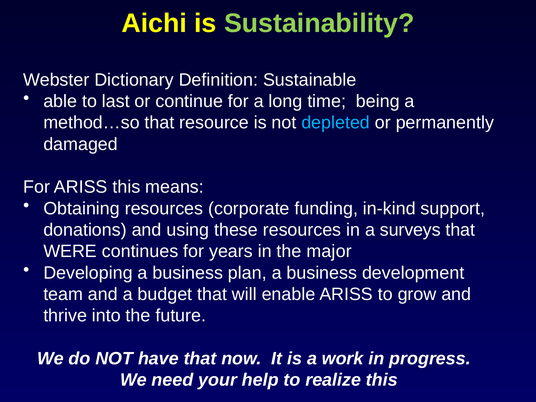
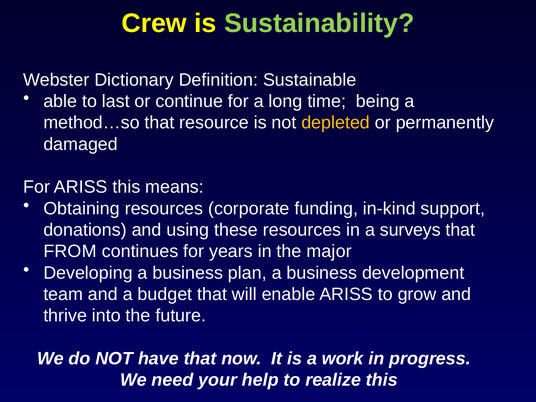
Aichi: Aichi -> Crew (154, 23)
depleted colour: light blue -> yellow (336, 123)
WERE: WERE -> FROM (70, 251)
